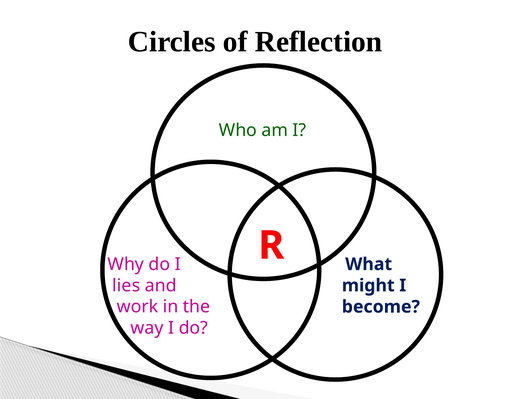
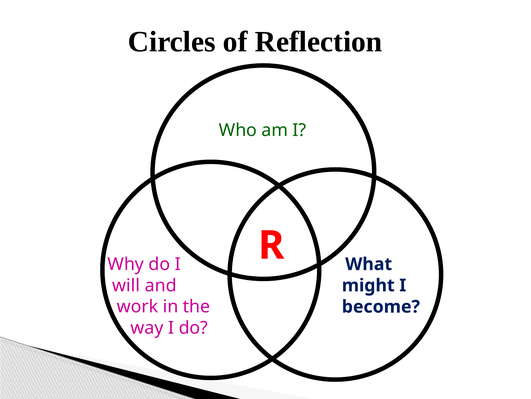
lies: lies -> will (126, 285)
